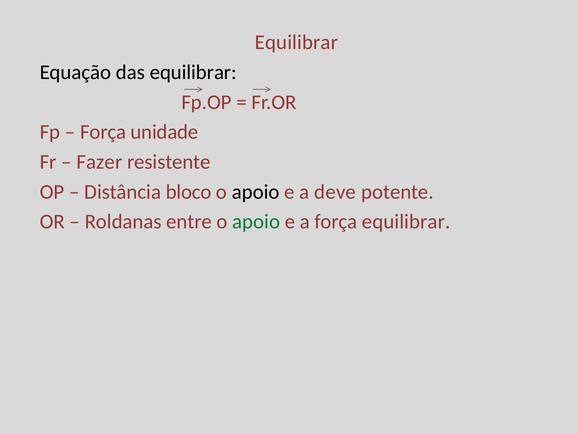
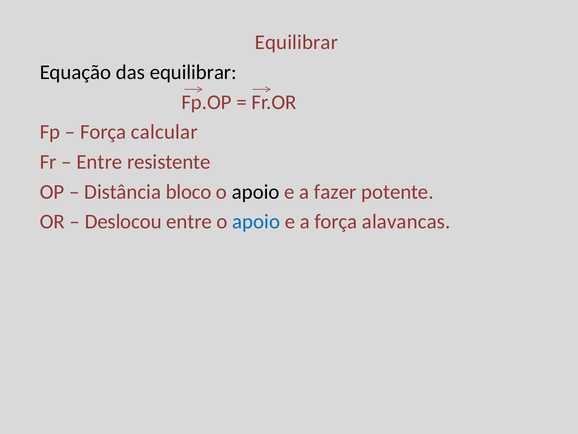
unidade: unidade -> calcular (164, 132)
Fazer: Fazer -> Entre (99, 162)
deve: deve -> fazer (335, 192)
Roldanas: Roldanas -> Deslocou (123, 222)
apoio colour: green -> blue (256, 222)
força equilibrar: equilibrar -> alavancas (406, 222)
